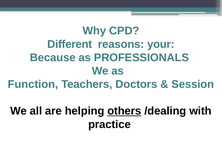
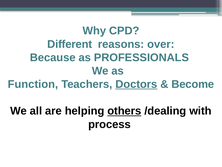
your: your -> over (161, 44)
Doctors underline: none -> present (136, 84)
Session: Session -> Become (193, 84)
practice: practice -> process (109, 124)
